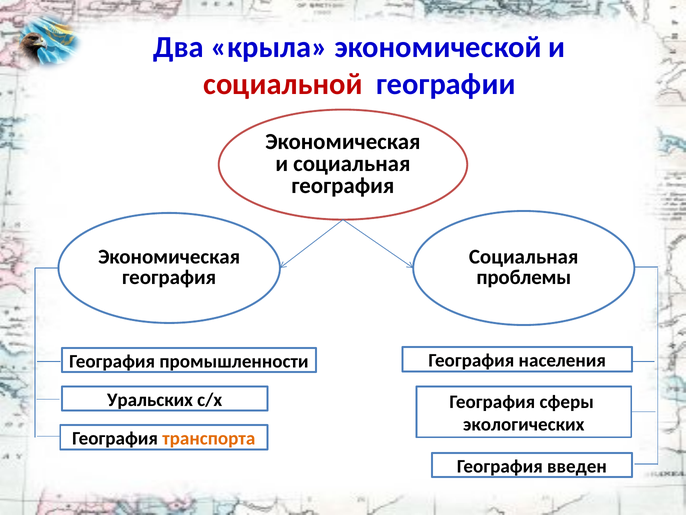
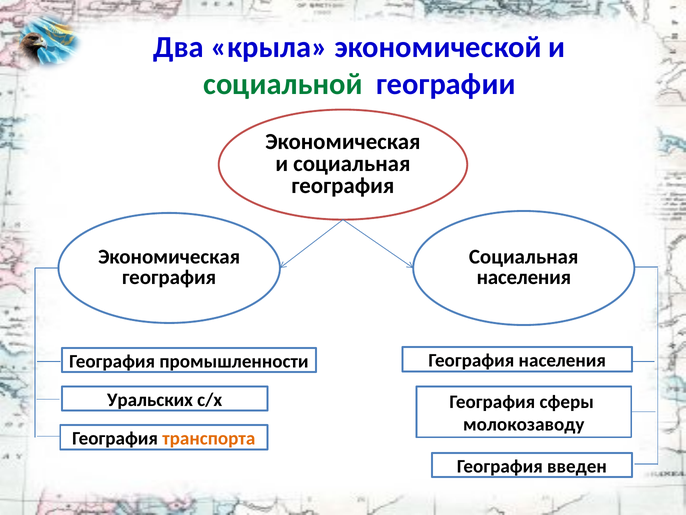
социальной colour: red -> green (283, 84)
проблемы: проблемы -> населения (524, 277)
экологических: экологических -> молокозаводу (524, 424)
